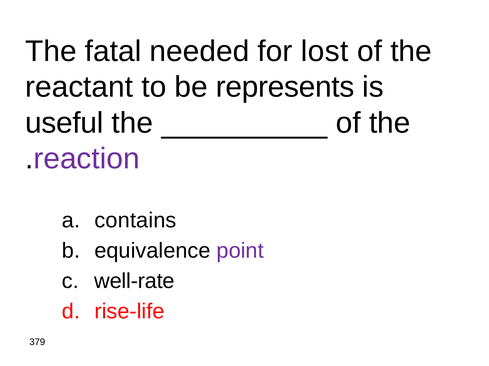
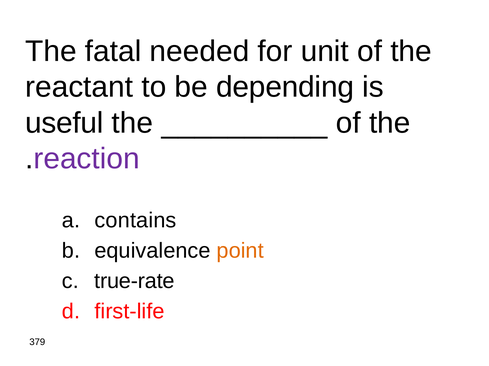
lost: lost -> unit (325, 51)
represents: represents -> depending (285, 87)
point colour: purple -> orange (240, 251)
well-rate: well-rate -> true-rate (134, 282)
rise-life: rise-life -> first-life (130, 312)
